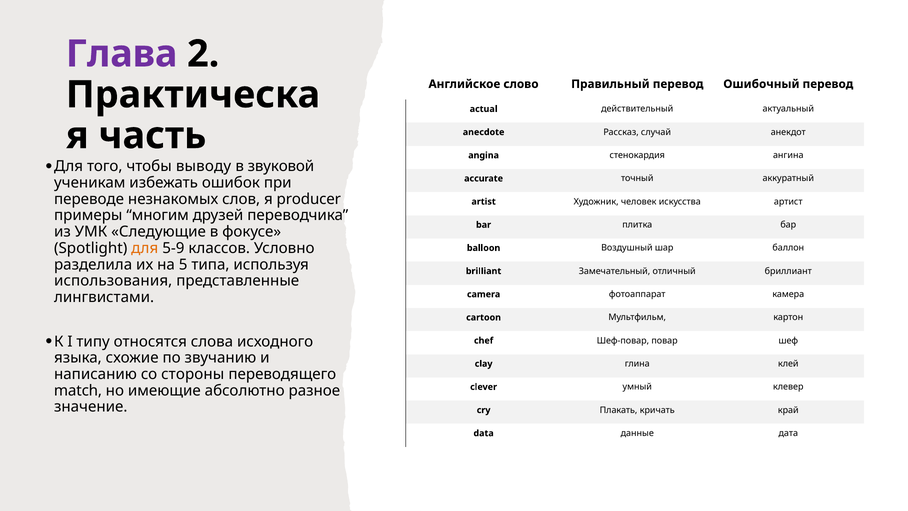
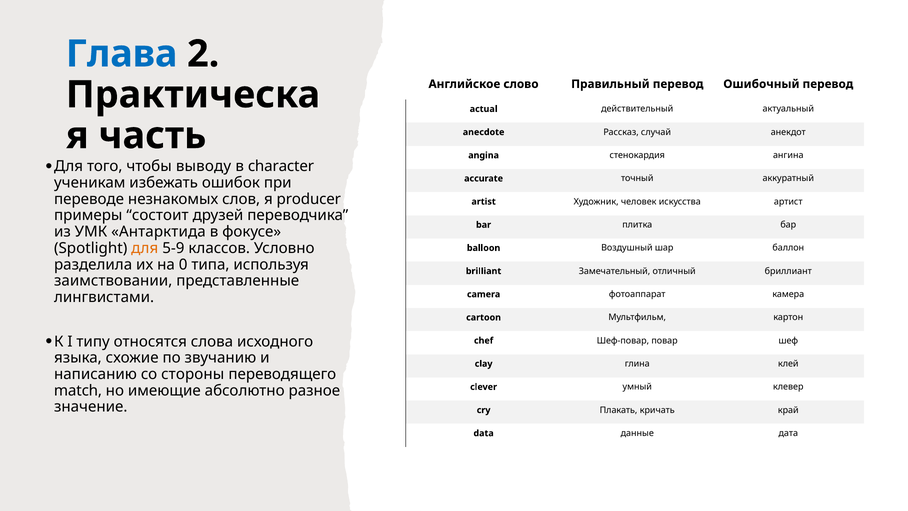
Глава colour: purple -> blue (122, 54)
звуковой: звуковой -> character (281, 166)
многим: многим -> состоит (158, 215)
Следующие: Следующие -> Антарктида (158, 232)
5: 5 -> 0 (183, 264)
использования: использования -> заимствовании (113, 281)
